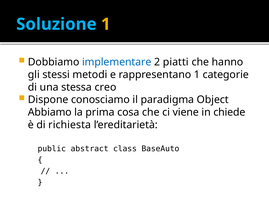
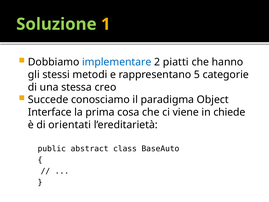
Soluzione colour: light blue -> light green (56, 24)
rappresentano 1: 1 -> 5 (197, 74)
Dispone: Dispone -> Succede (48, 100)
Abbiamo: Abbiamo -> Interface (50, 112)
richiesta: richiesta -> orientati (70, 125)
